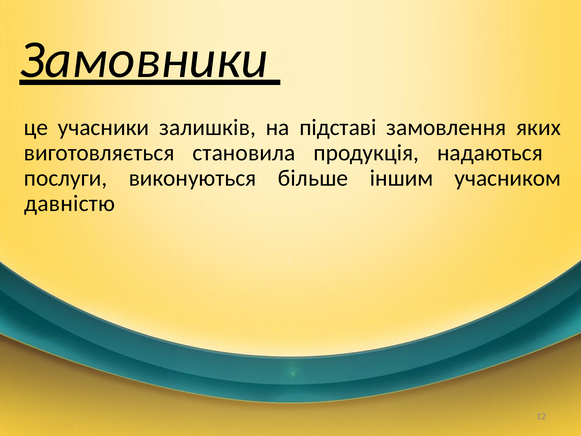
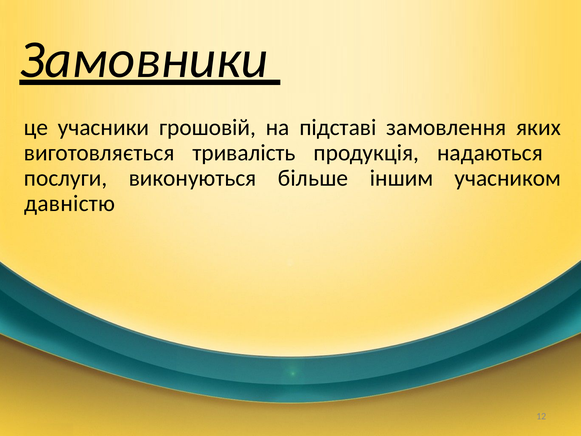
залишків: залишків -> грошовій (208, 128)
становила: становила -> тривалість (244, 153)
